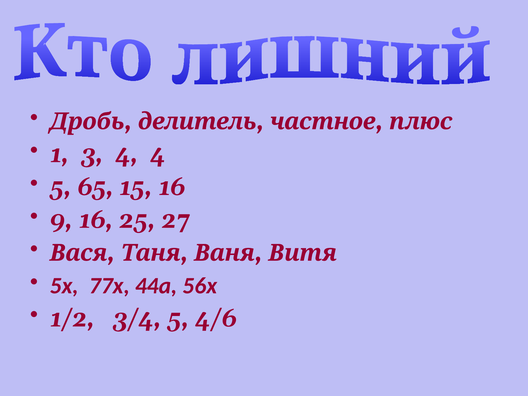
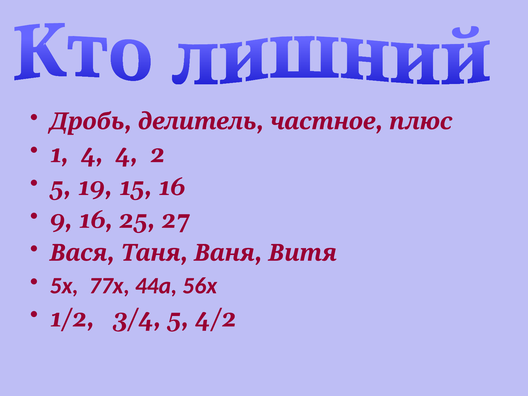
1 3: 3 -> 4 (92, 154)
4 4: 4 -> 2 (158, 154)
65: 65 -> 19 (95, 187)
4/6: 4/6 -> 4/2 (216, 319)
